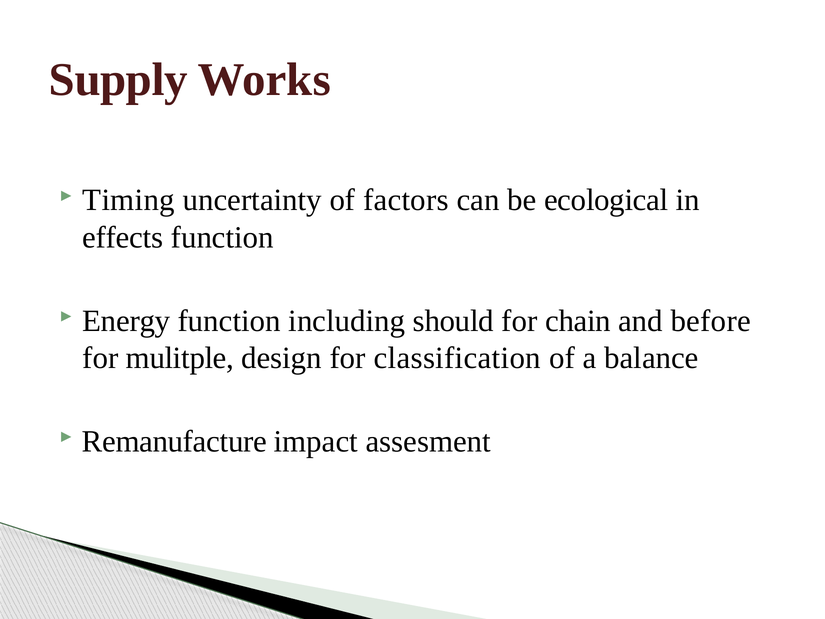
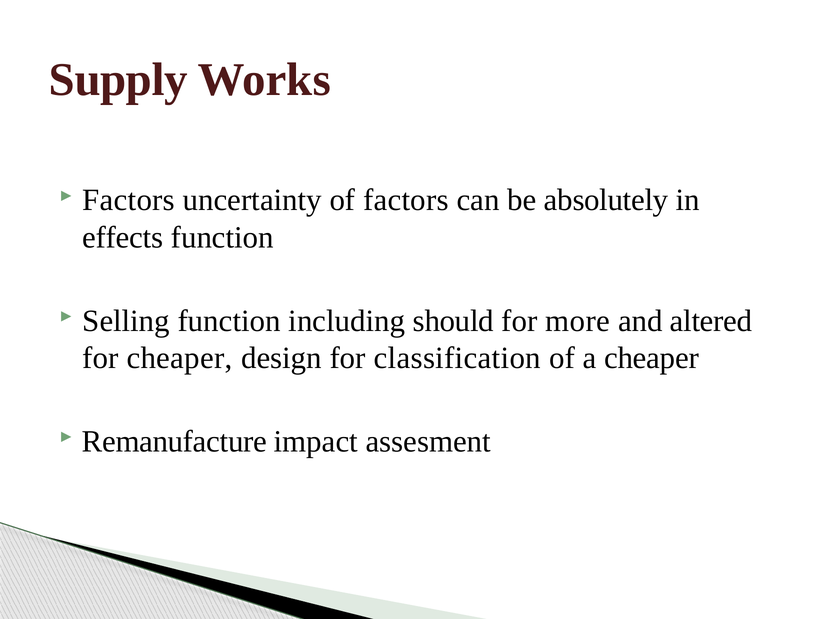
Timing: Timing -> Factors (129, 200)
ecological: ecological -> absolutely (606, 200)
Energy: Energy -> Selling (126, 321)
chain: chain -> more (578, 321)
before: before -> altered (711, 321)
for mulitple: mulitple -> cheaper (180, 358)
a balance: balance -> cheaper (652, 358)
